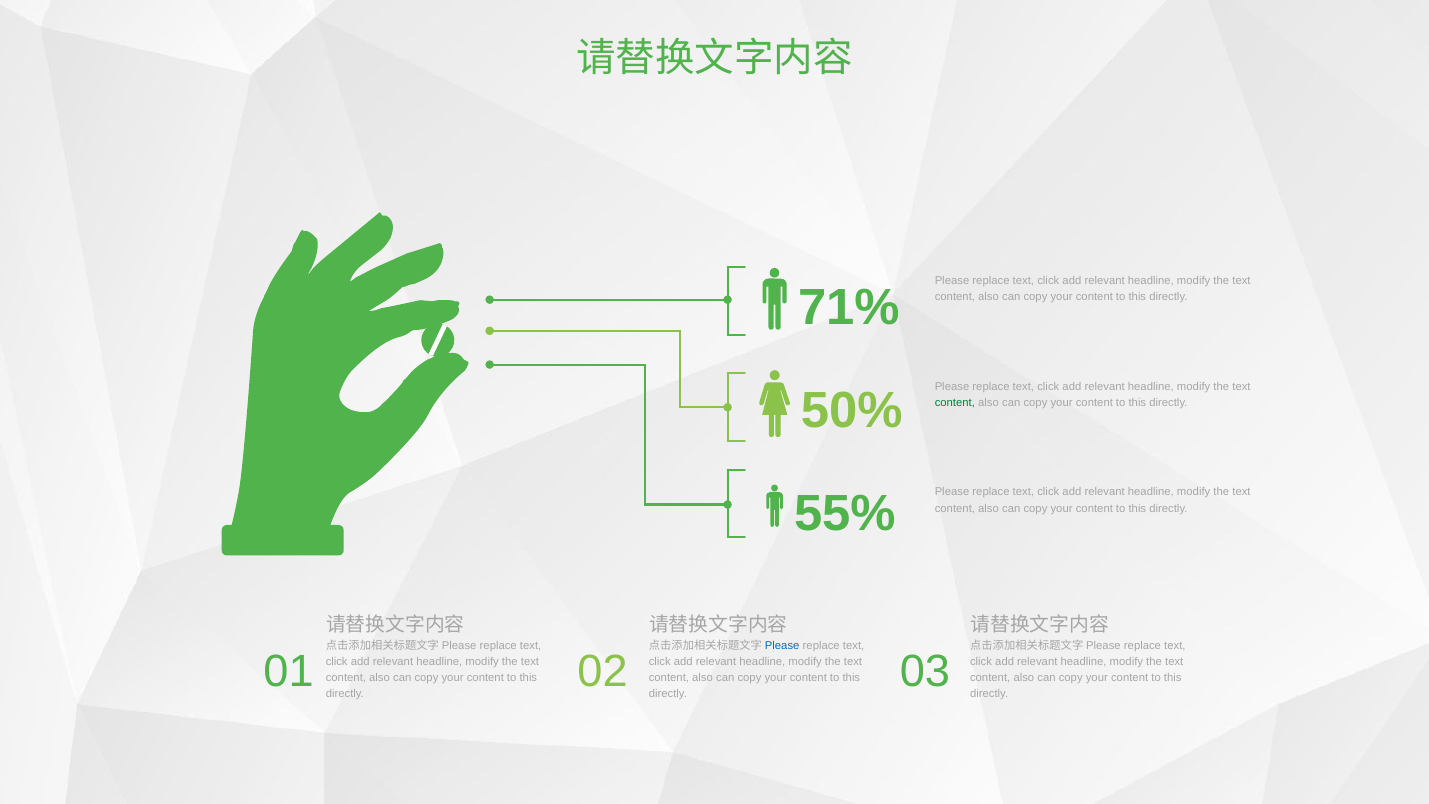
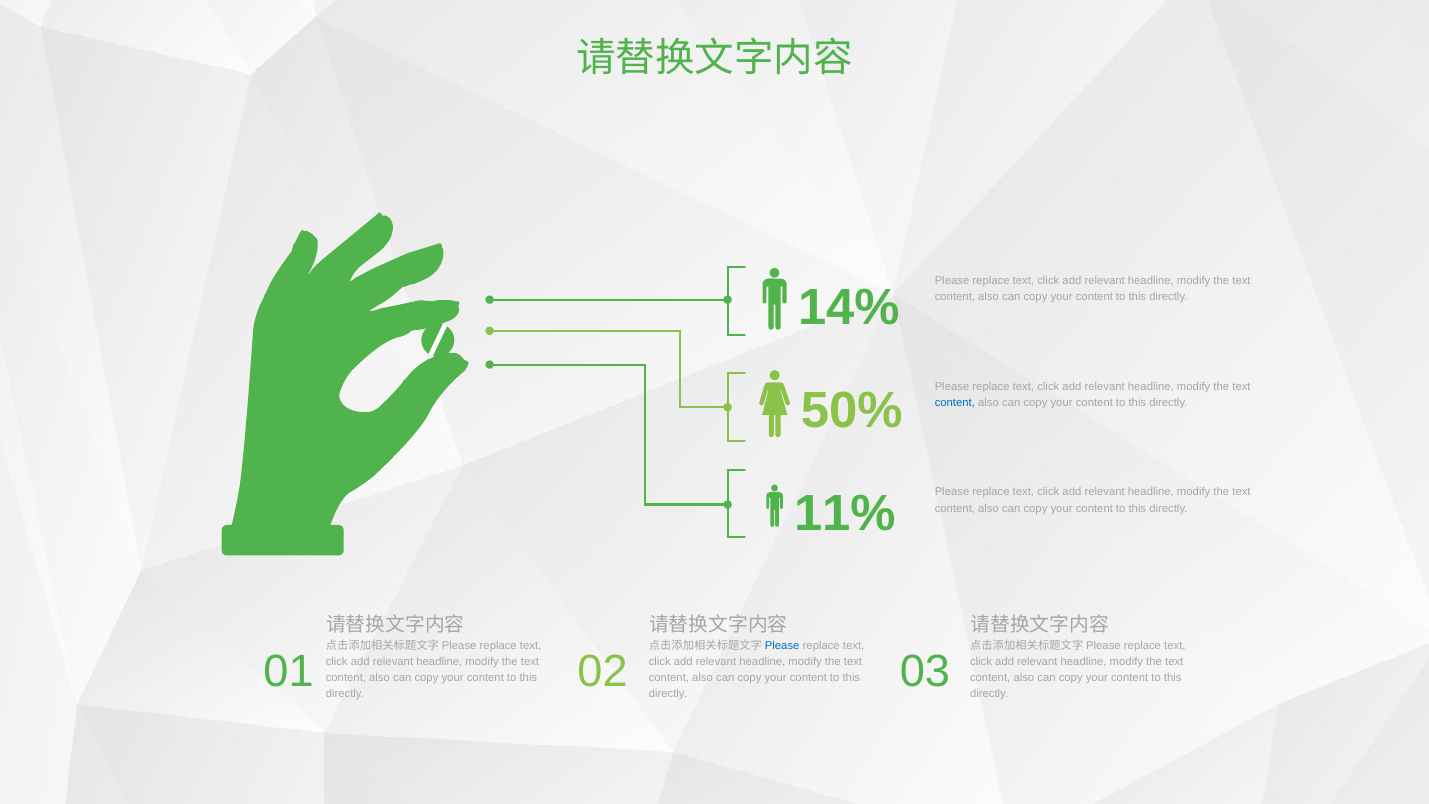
71%: 71% -> 14% (849, 307)
content colour: green -> blue (955, 403)
55%: 55% -> 11% (845, 514)
